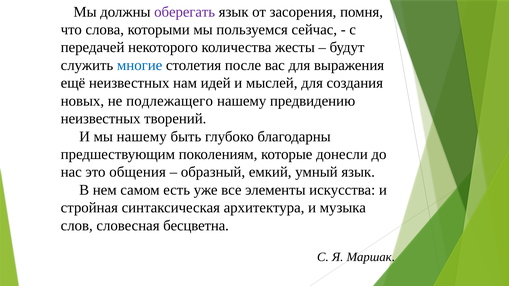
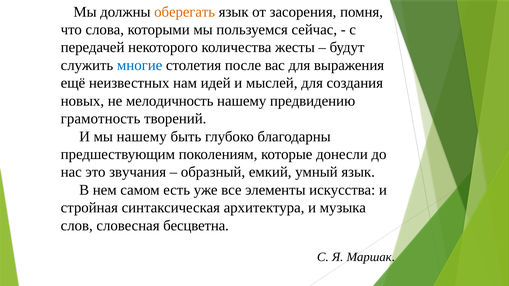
оберегать colour: purple -> orange (185, 12)
подлежащего: подлежащего -> мелодичность (170, 101)
неизвестных: неизвестных -> грамотность (101, 119)
общения: общения -> звучания (138, 172)
